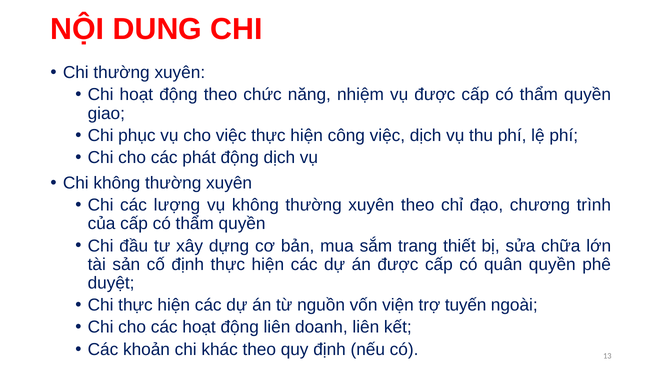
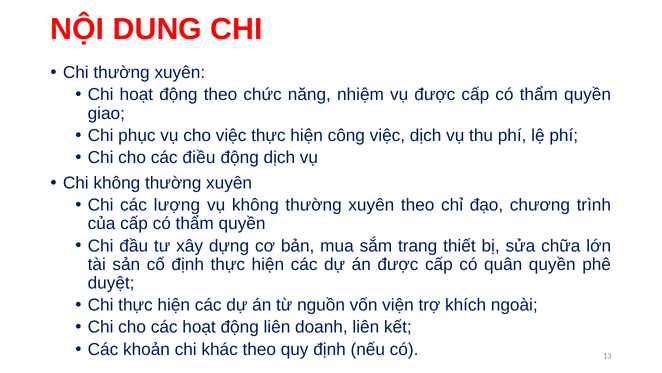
phát: phát -> điều (199, 157)
tuyến: tuyến -> khích (466, 305)
